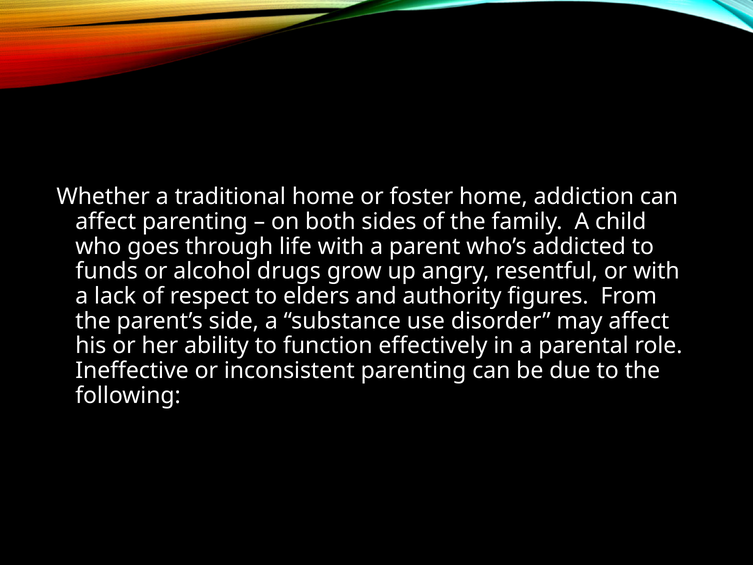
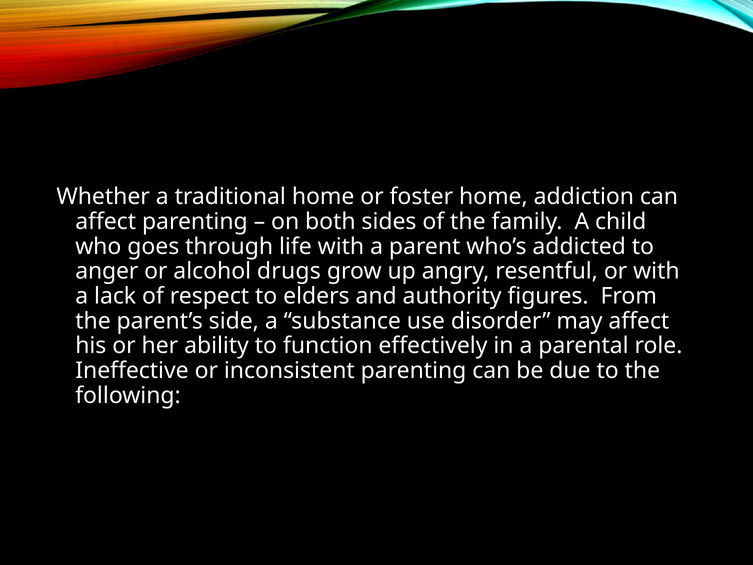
funds: funds -> anger (107, 271)
